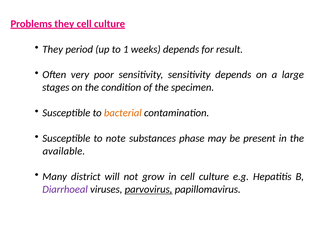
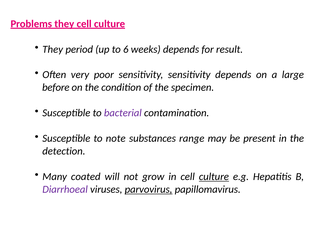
1: 1 -> 6 (126, 49)
stages: stages -> before (56, 87)
bacterial colour: orange -> purple (123, 113)
phase: phase -> range (192, 138)
available: available -> detection (64, 151)
district: district -> coated (86, 176)
culture underline: none -> present (214, 176)
